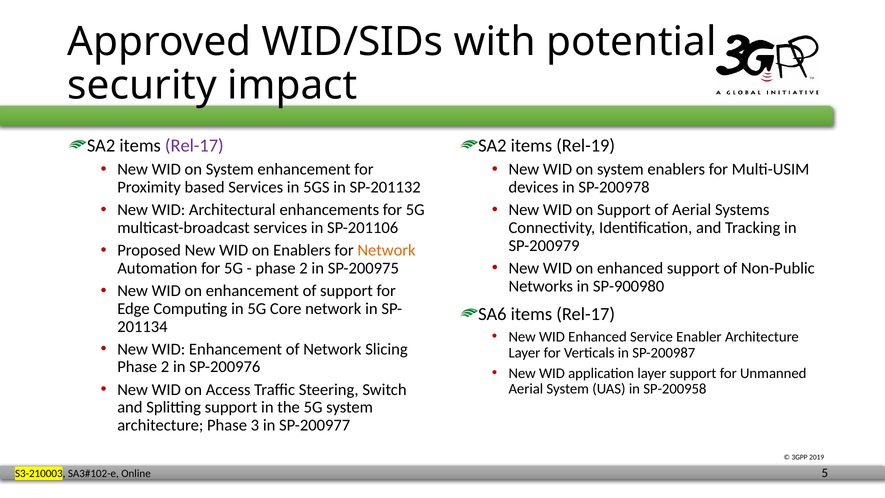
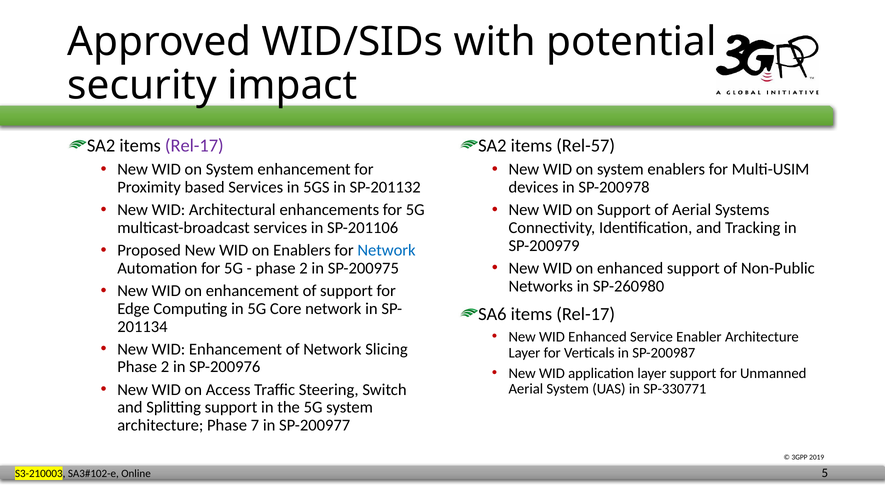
Rel-19: Rel-19 -> Rel-57 (586, 146)
Network colour: orange -> blue (387, 250)
SP-900980: SP-900980 -> SP-260980 (629, 286)
SP-200958: SP-200958 -> SP-330771 (675, 389)
3: 3 -> 7 (255, 425)
